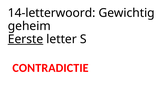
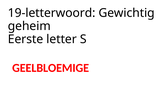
14-letterwoord: 14-letterwoord -> 19-letterwoord (52, 13)
Eerste underline: present -> none (26, 39)
CONTRADICTIE: CONTRADICTIE -> GEELBLOEMIGE (51, 68)
